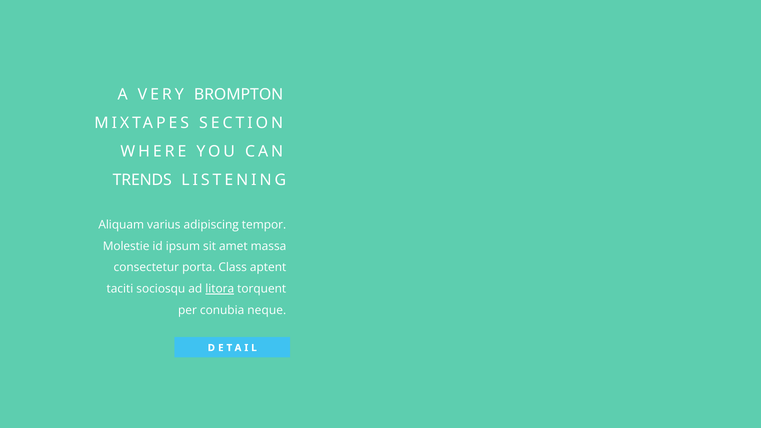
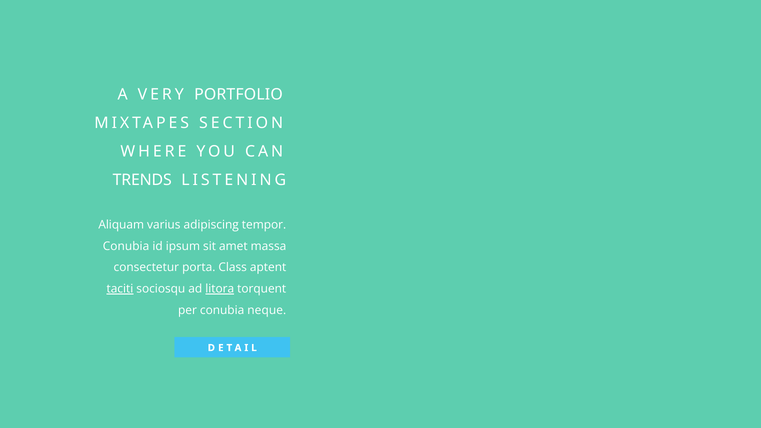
BROMPTON: BROMPTON -> PORTFOLIO (238, 94)
Molestie: Molestie -> Conubia (126, 246)
taciti underline: none -> present (120, 289)
